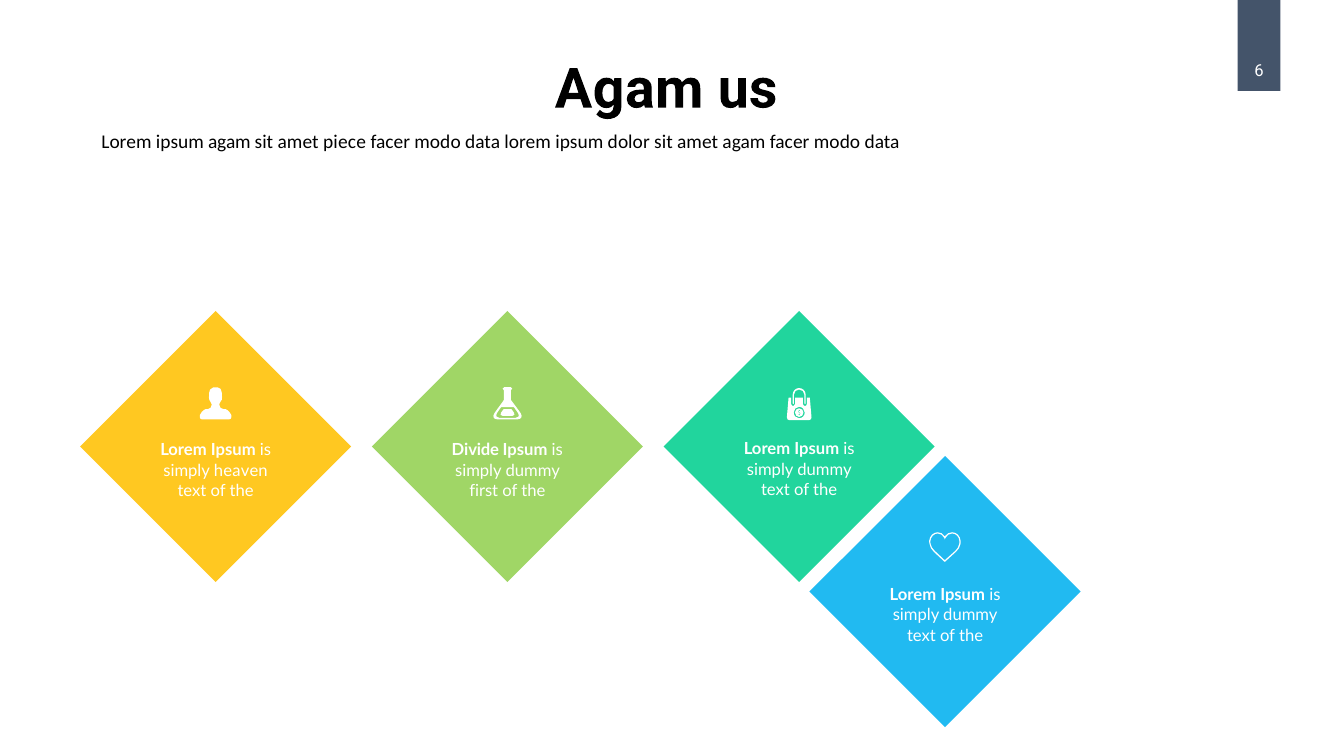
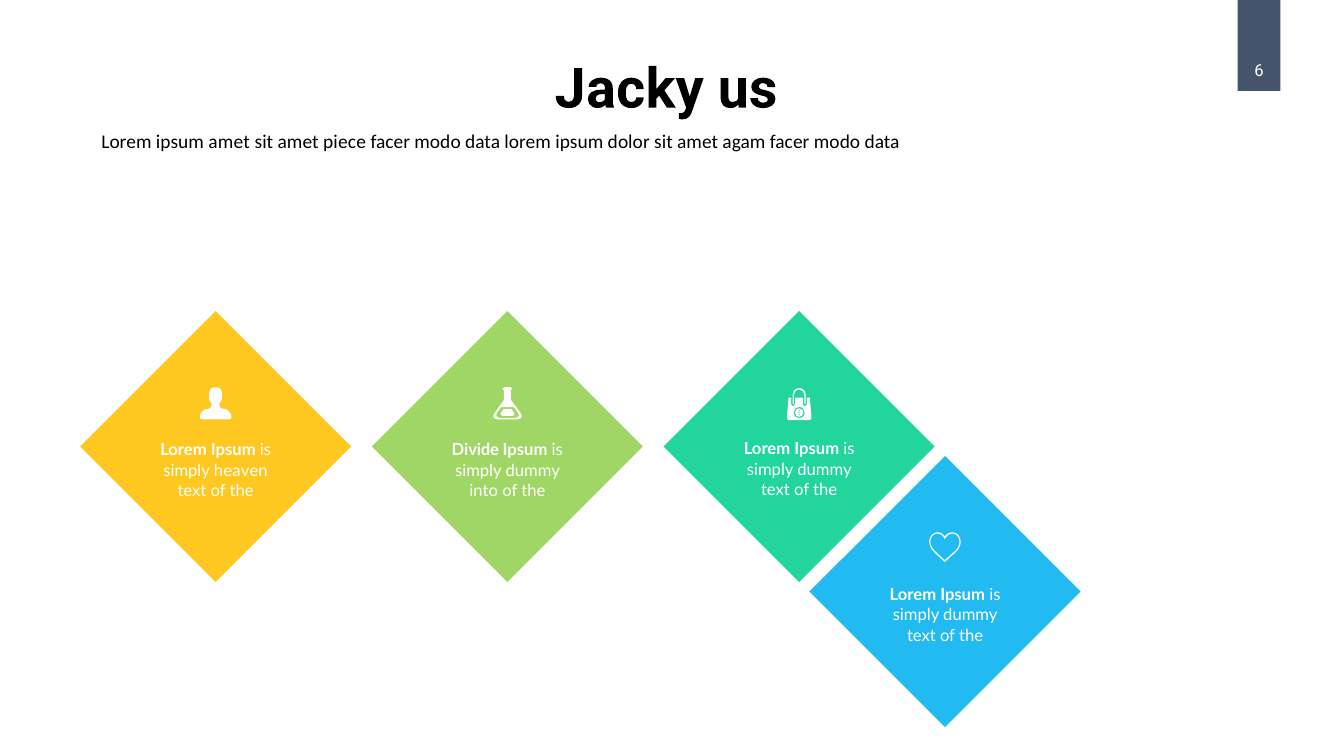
Agam: Agam -> Jacky (629, 89)
ipsum agam: agam -> amet (229, 142)
first: first -> into (484, 492)
